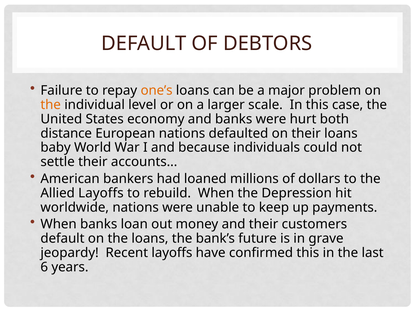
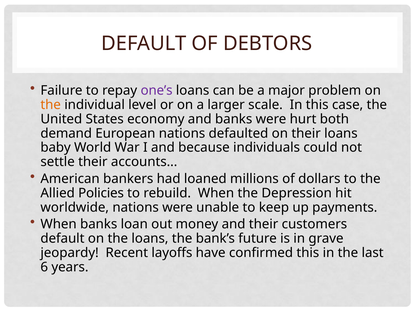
one’s colour: orange -> purple (157, 90)
distance: distance -> demand (66, 133)
Allied Layoffs: Layoffs -> Policies (101, 193)
